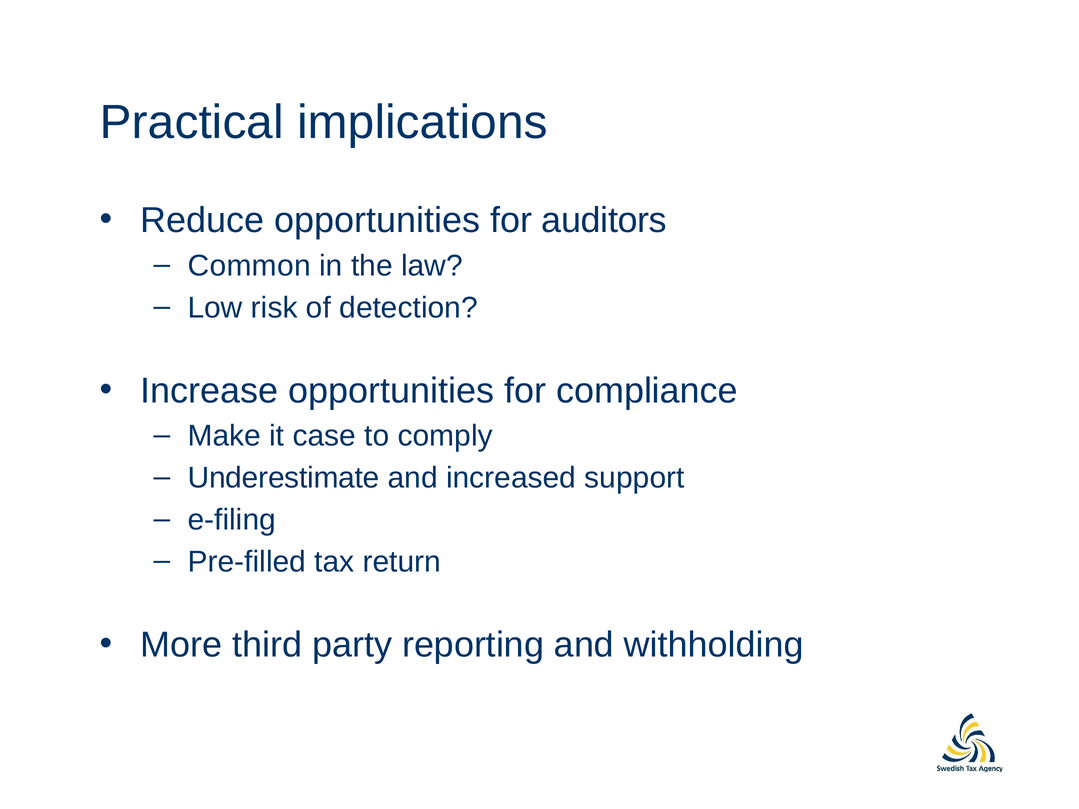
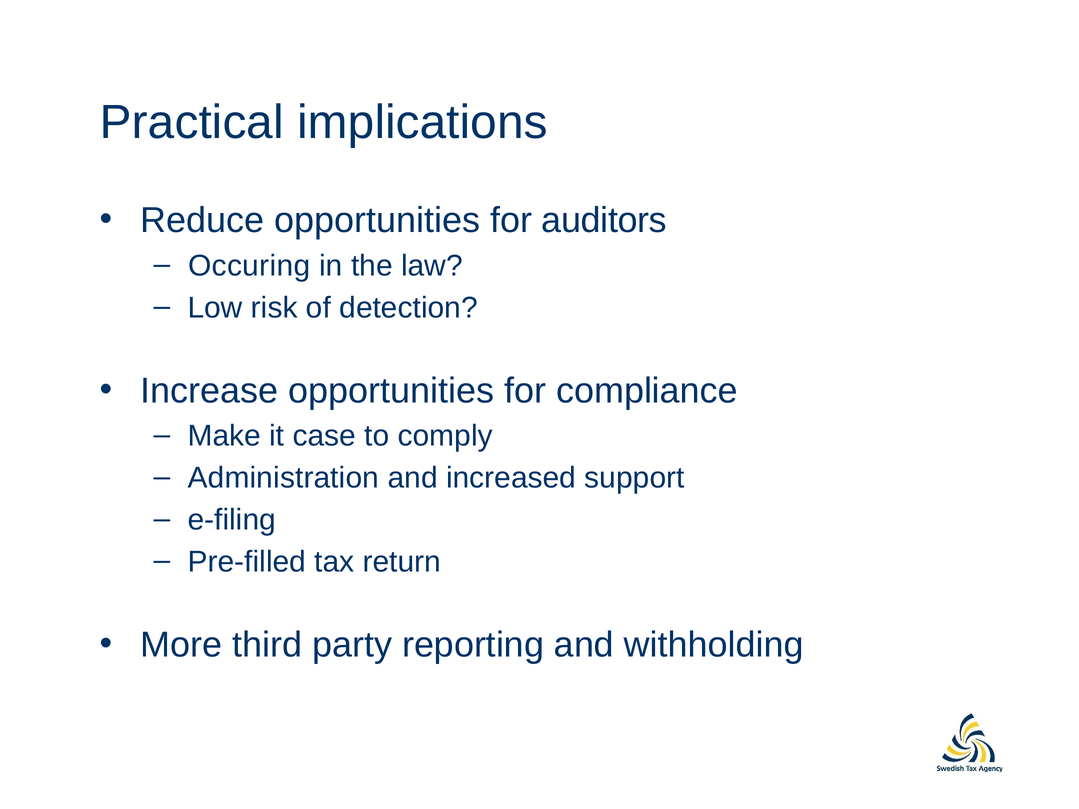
Common: Common -> Occuring (249, 266)
Underestimate: Underestimate -> Administration (283, 478)
